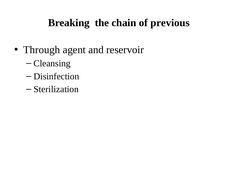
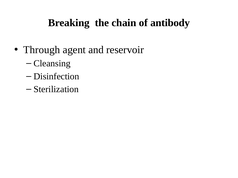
previous: previous -> antibody (170, 23)
